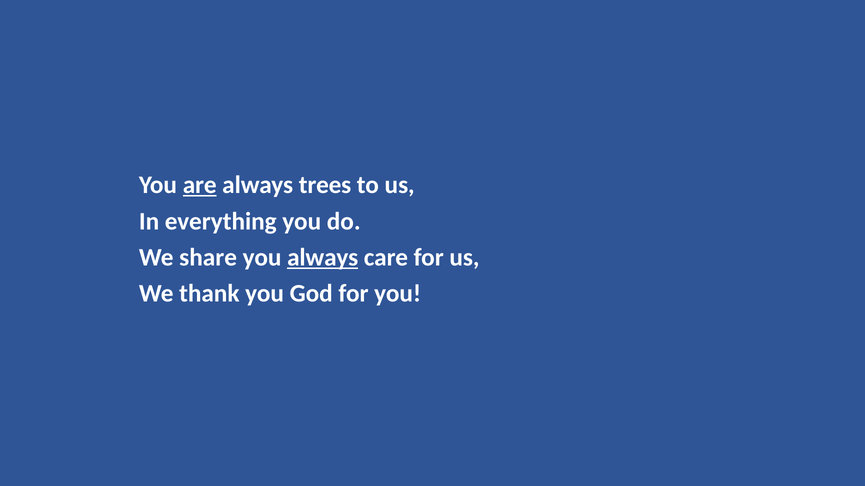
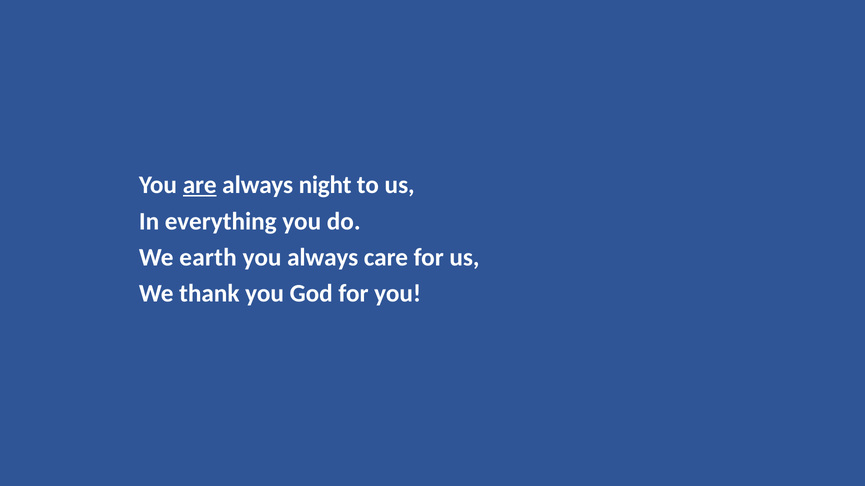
trees: trees -> night (325, 185)
share: share -> earth (208, 258)
always underline: present -> none (323, 258)
